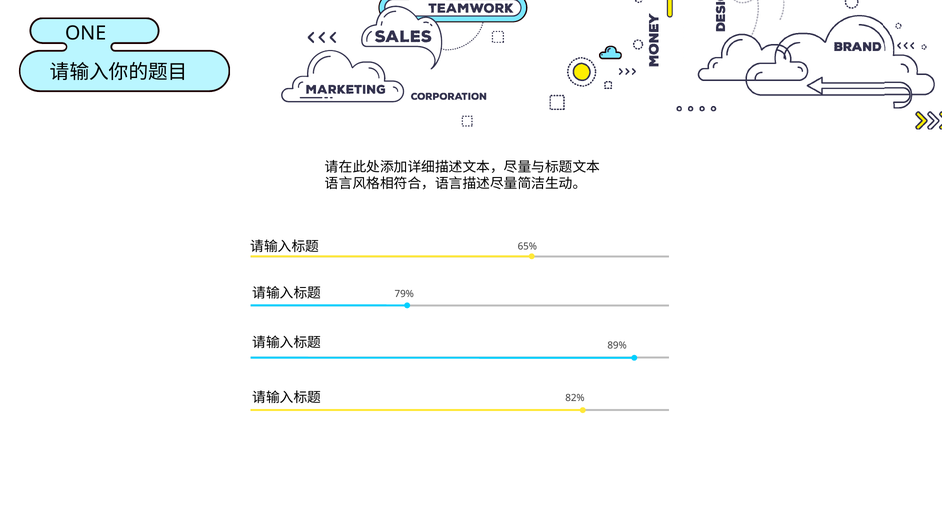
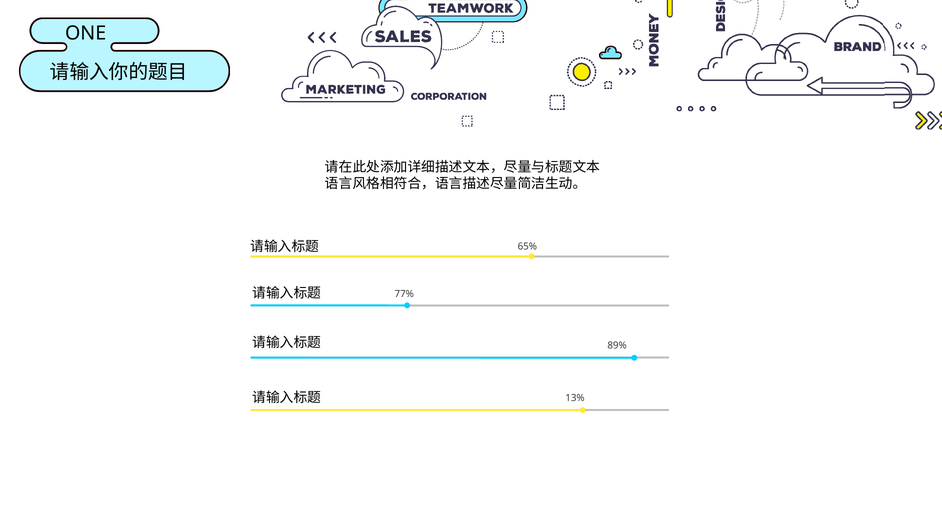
79%: 79% -> 77% (404, 294)
82%: 82% -> 13% (575, 398)
